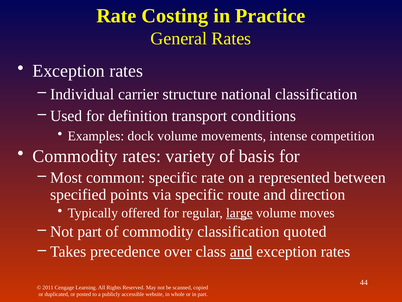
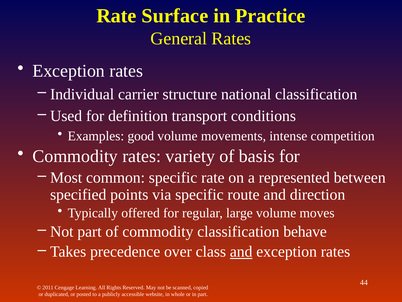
Costing: Costing -> Surface (175, 16)
dock: dock -> good (141, 136)
large underline: present -> none (239, 213)
quoted: quoted -> behave (305, 231)
